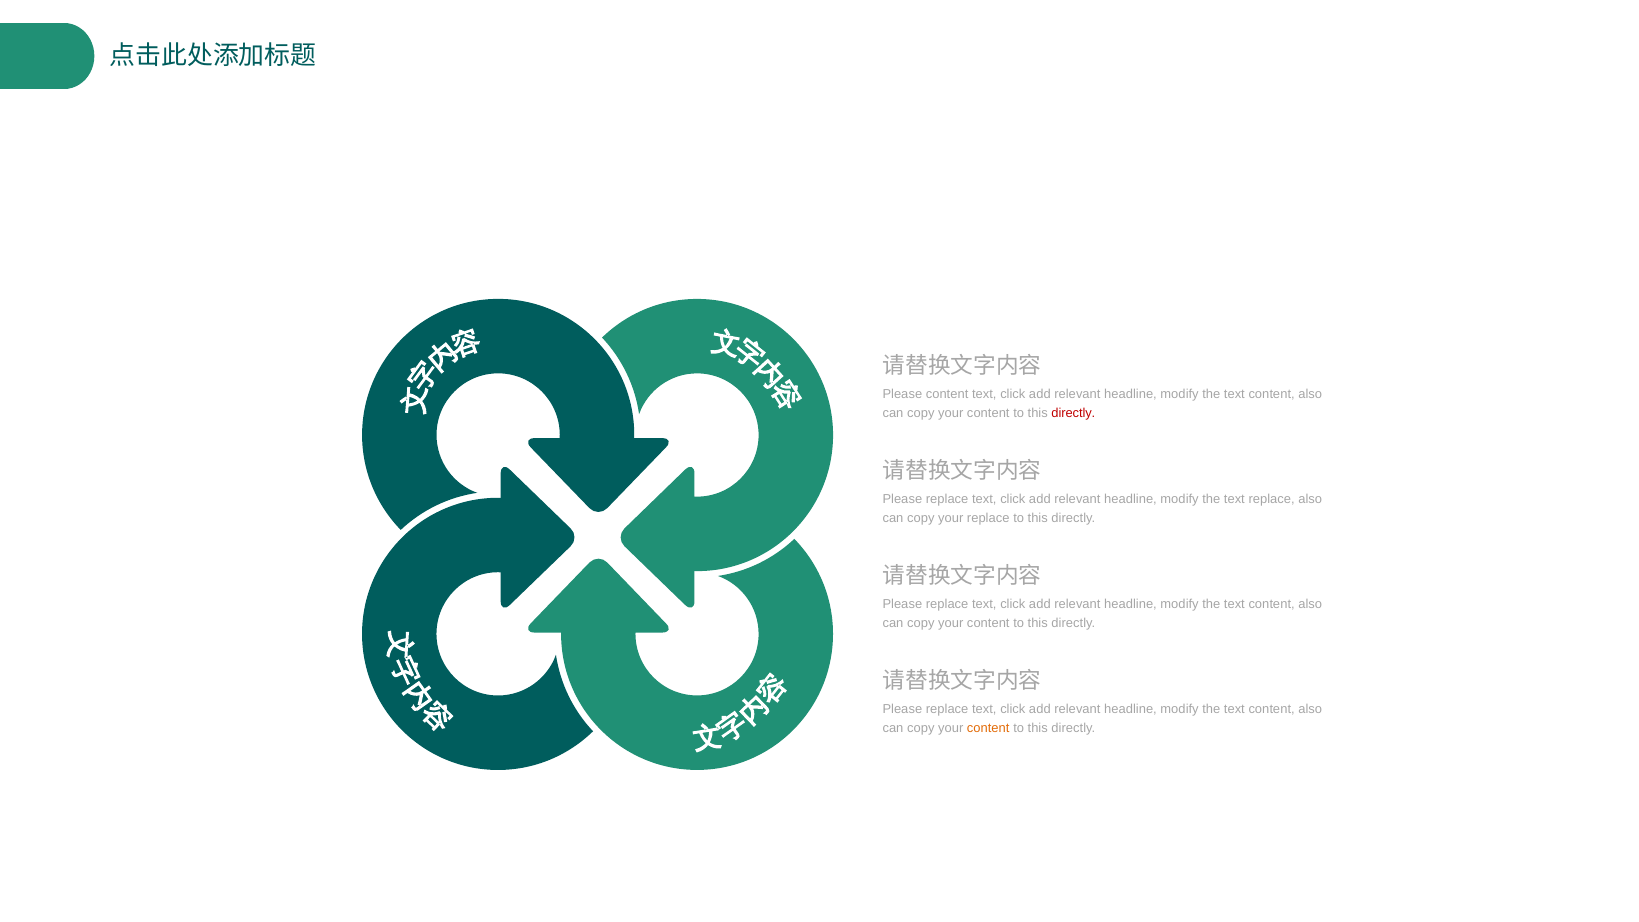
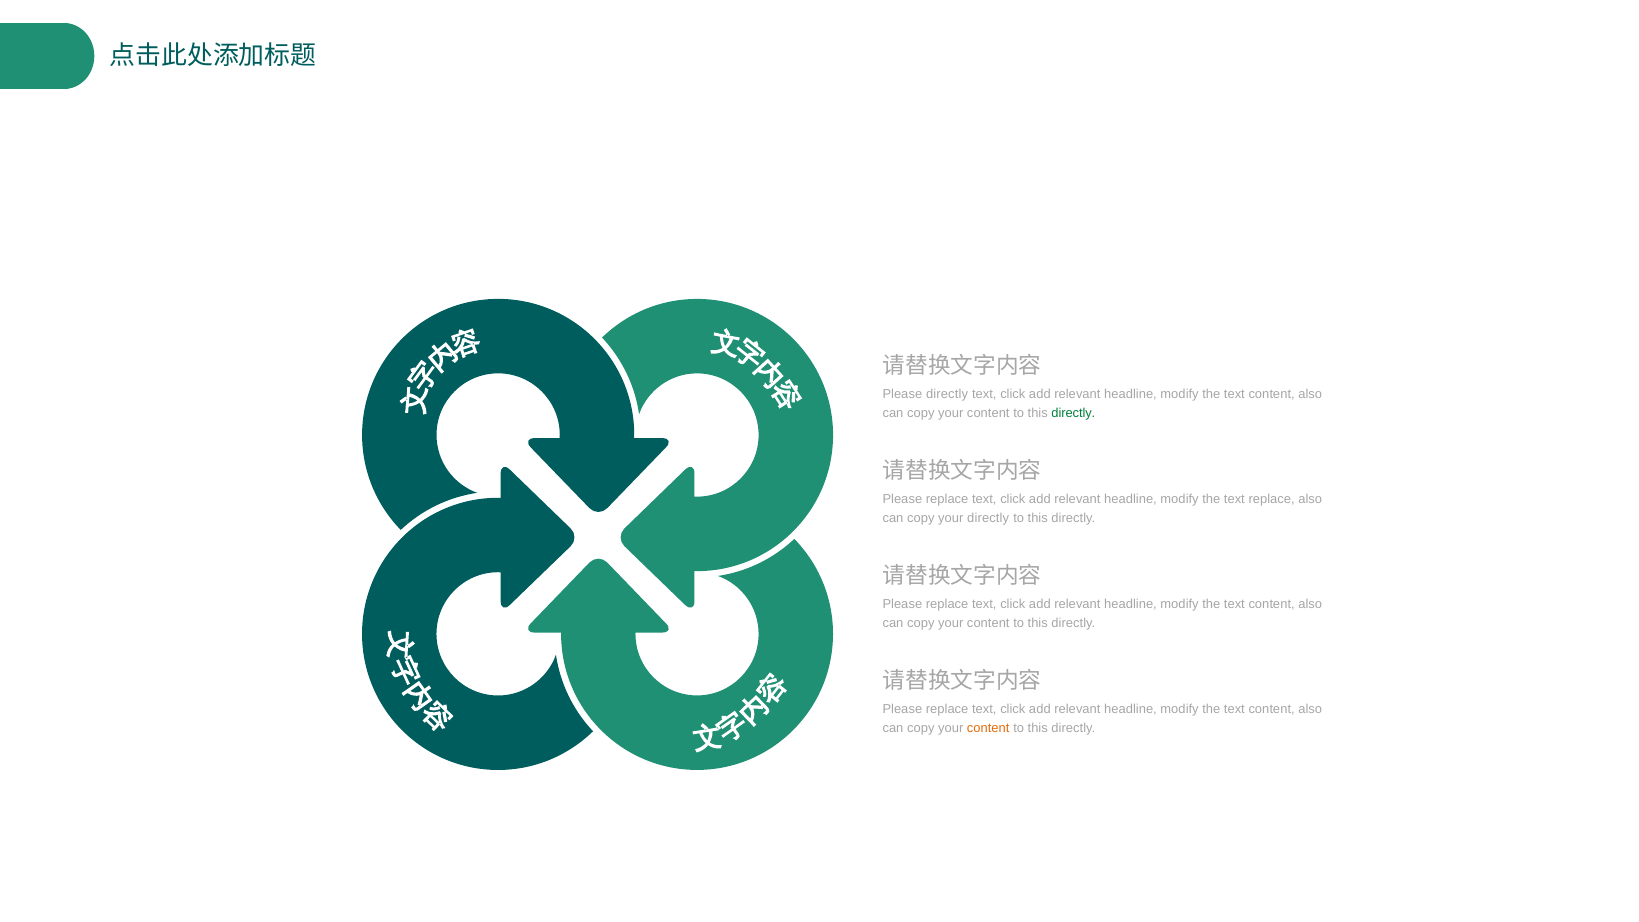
Please content: content -> directly (947, 394)
directly colour: red -> green (1073, 413)
your replace: replace -> directly (988, 518)
